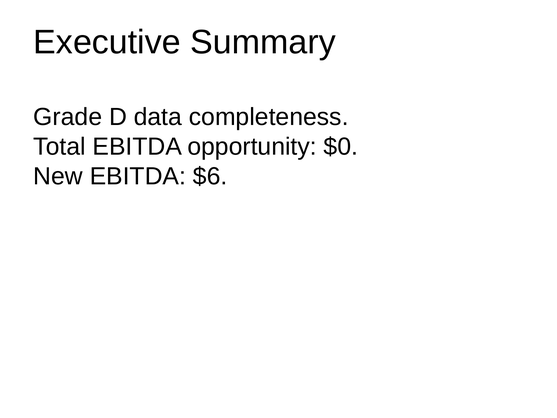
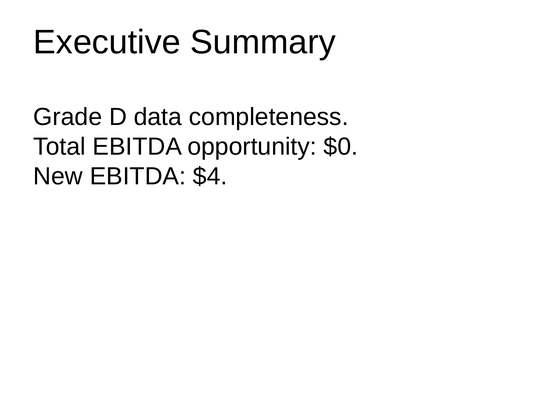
$6: $6 -> $4 (210, 176)
